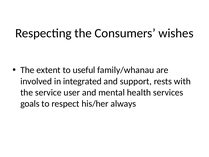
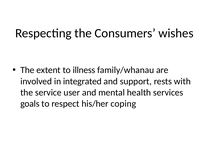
useful: useful -> illness (84, 70)
always: always -> coping (123, 103)
